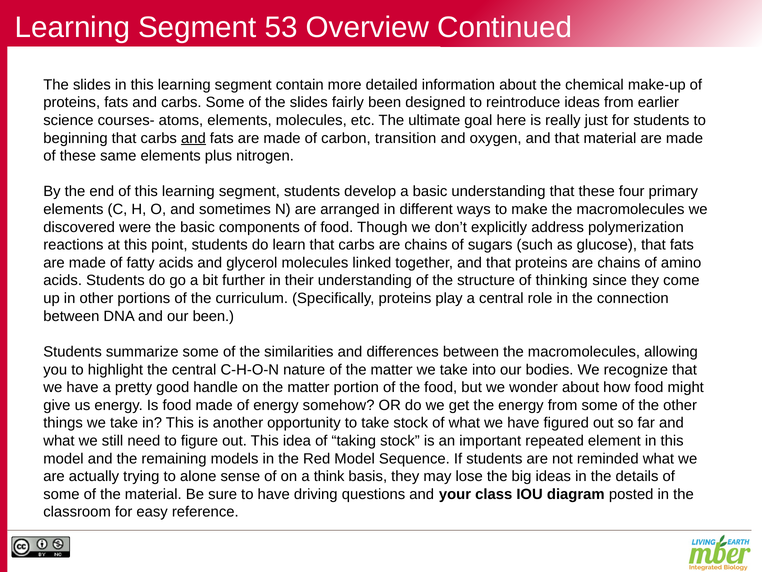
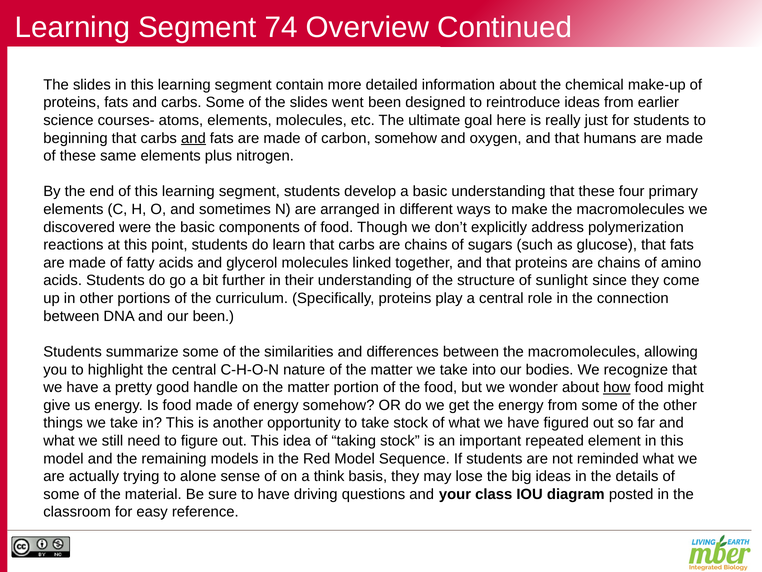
53: 53 -> 74 (281, 28)
fairly: fairly -> went (348, 102)
carbon transition: transition -> somehow (406, 138)
that material: material -> humans (610, 138)
thinking: thinking -> sunlight (562, 280)
how underline: none -> present (617, 387)
